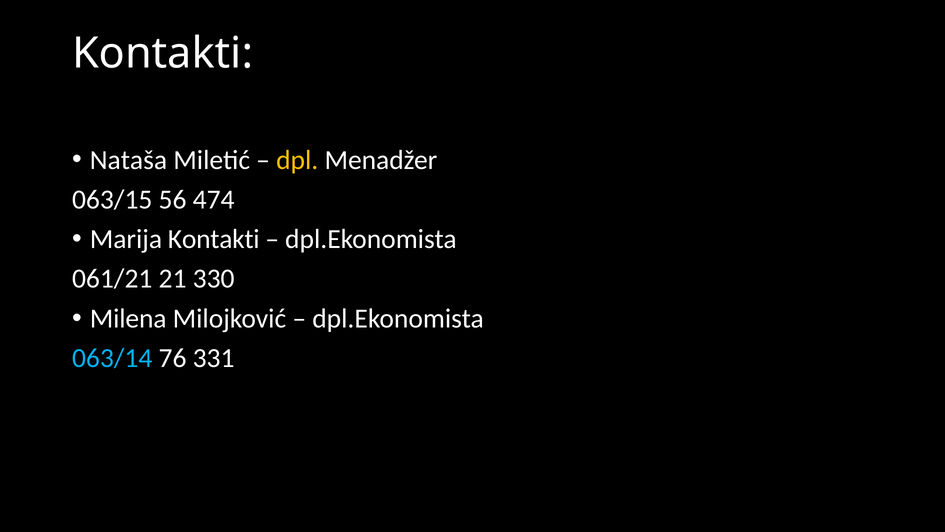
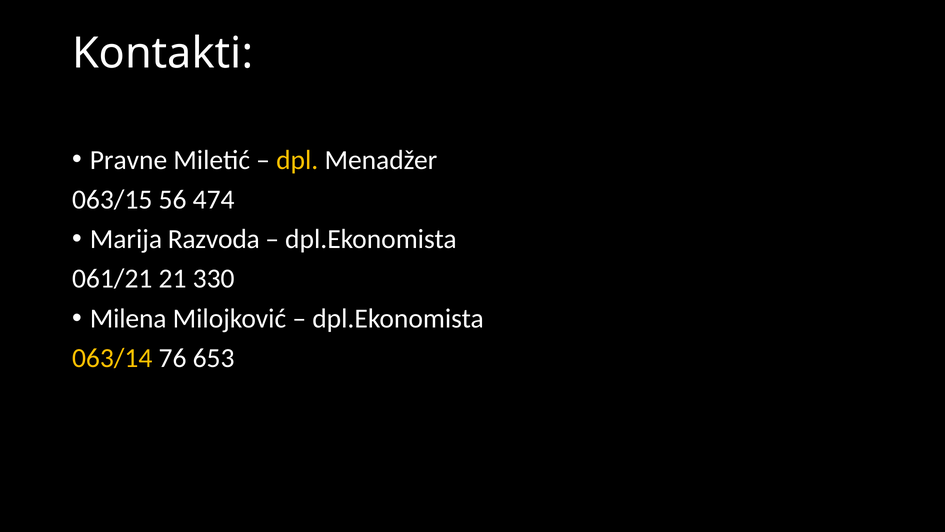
Nataša: Nataša -> Pravne (129, 160)
Marija Kontakti: Kontakti -> Razvoda (214, 239)
063/14 colour: light blue -> yellow (112, 358)
331: 331 -> 653 (214, 358)
